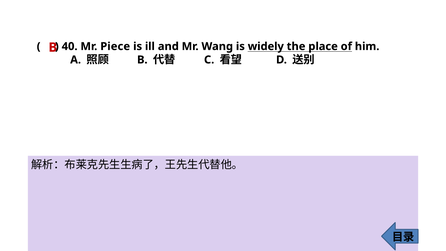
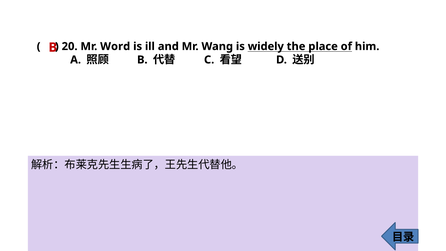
40: 40 -> 20 (70, 46)
Piece: Piece -> Word (115, 46)
